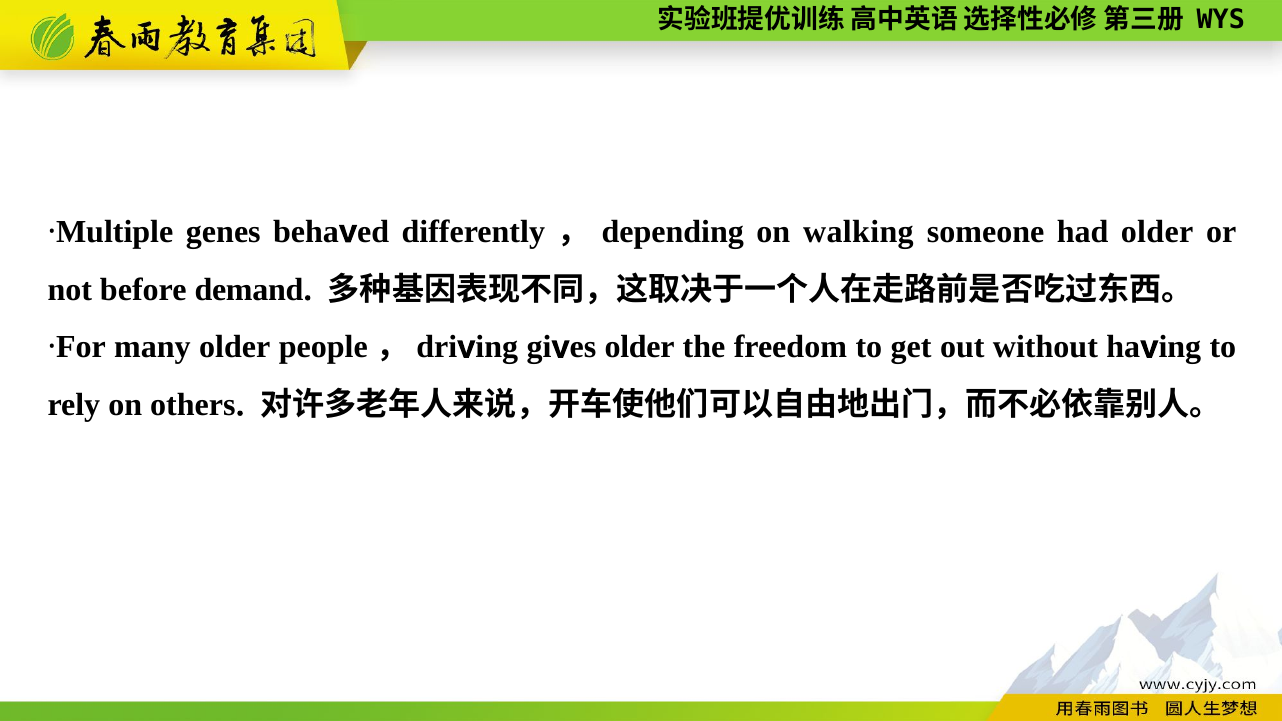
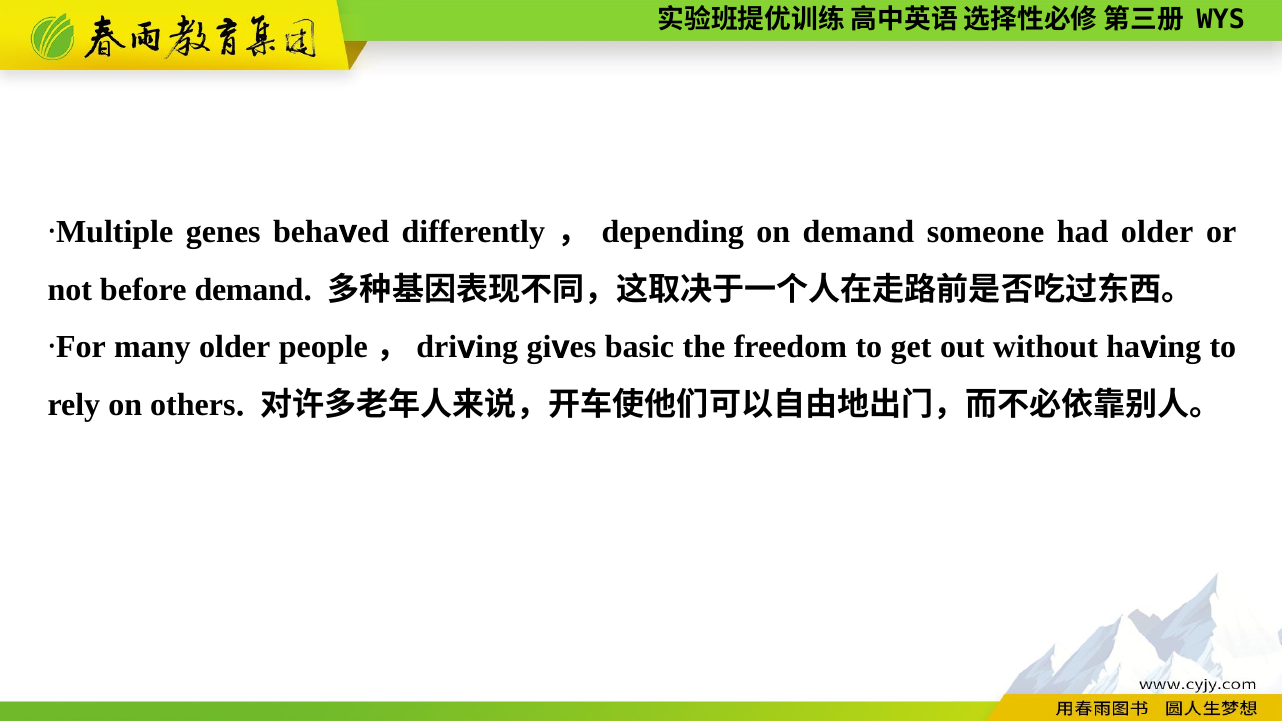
on walking: walking -> demand (858, 232)
older: older -> basic (639, 347)
